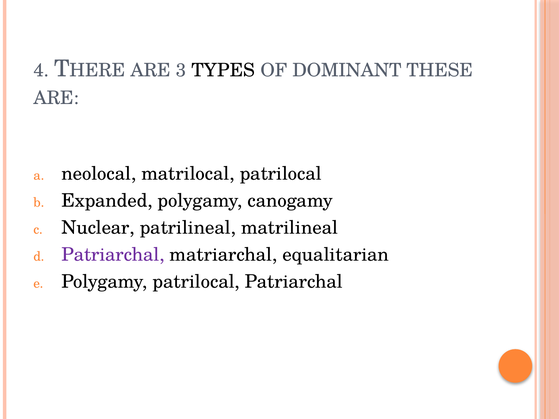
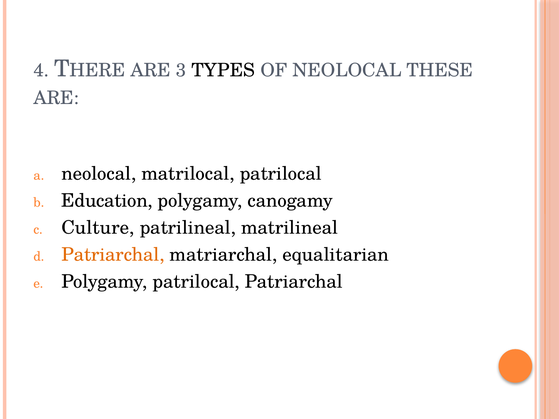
OF DOMINANT: DOMINANT -> NEOLOCAL (347, 70)
Expanded: Expanded -> Education (107, 201)
Nuclear: Nuclear -> Culture (98, 228)
Patriarchal colour: purple -> orange (113, 255)
